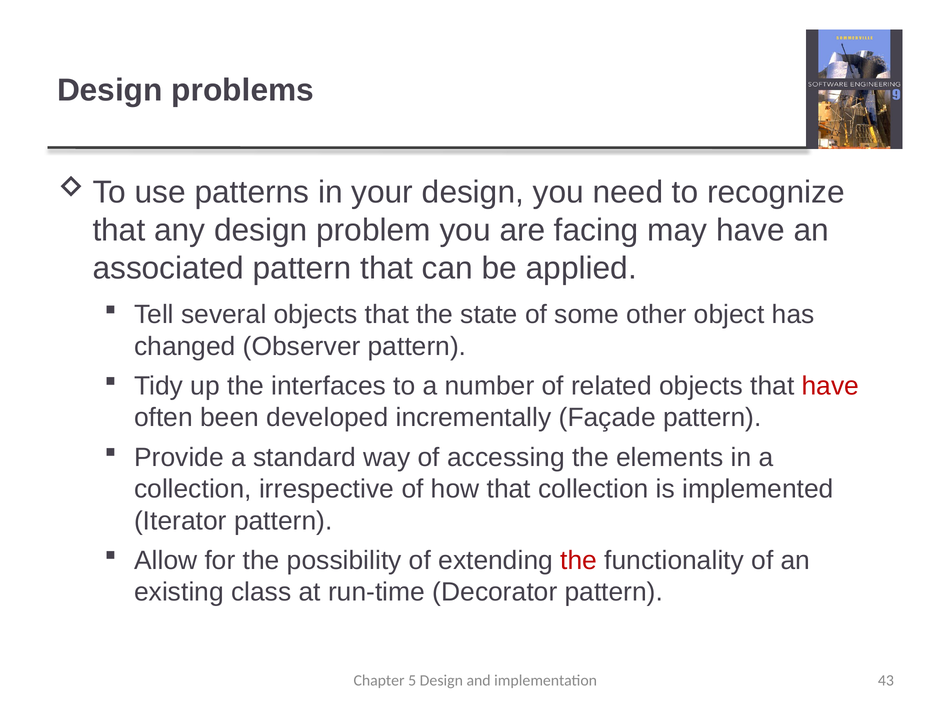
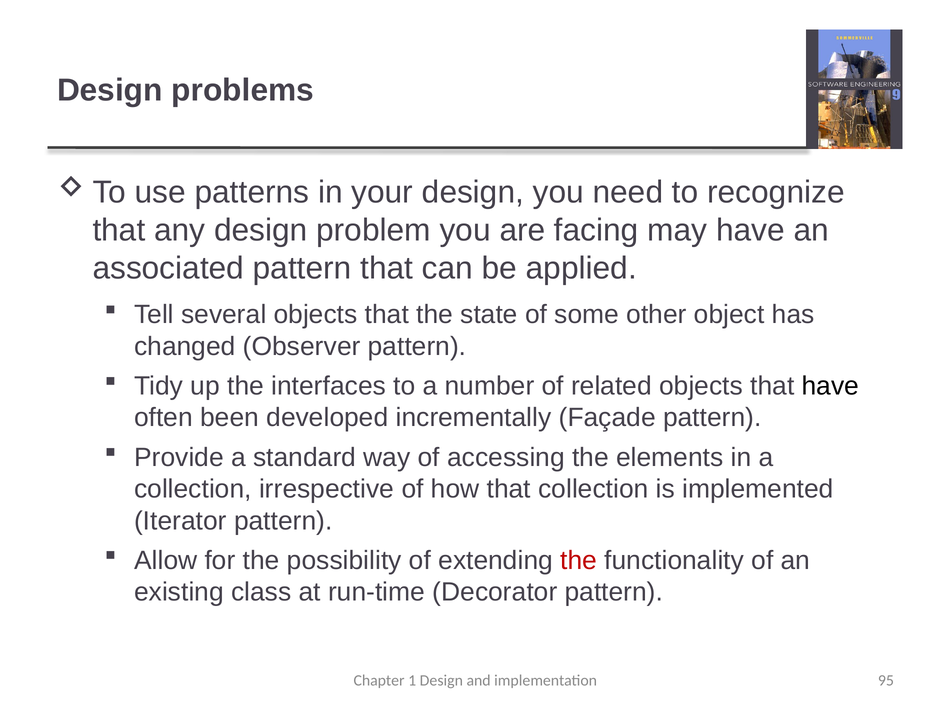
have colour: red -> black (830, 386)
5: 5 -> 1 (412, 681)
43: 43 -> 95 (886, 681)
